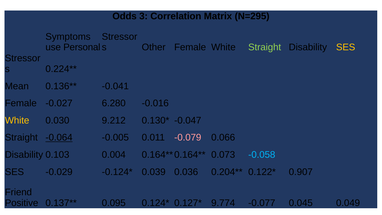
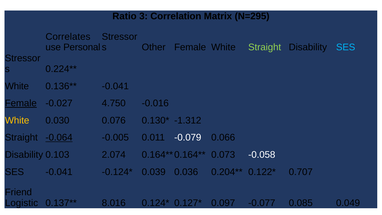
Odds: Odds -> Ratio (124, 16)
Symptoms: Symptoms -> Correlates (68, 37)
SES colour: yellow -> light blue (346, 47)
Mean: Mean -> White (17, 86)
Female underline: none -> present (21, 103)
6.280: 6.280 -> 4.750 (114, 103)
9.212: 9.212 -> 0.076 (114, 120)
-0.047: -0.047 -> -1.312 (188, 120)
-0.079 colour: pink -> white (188, 138)
0.004: 0.004 -> 2.074 (114, 155)
-0.058 colour: light blue -> white (262, 155)
SES -0.029: -0.029 -> -0.041 (59, 172)
0.907: 0.907 -> 0.707 (301, 172)
Positive: Positive -> Logistic (22, 203)
0.095: 0.095 -> 8.016 (114, 203)
9.774: 9.774 -> 0.097 (223, 203)
0.045: 0.045 -> 0.085 (301, 203)
